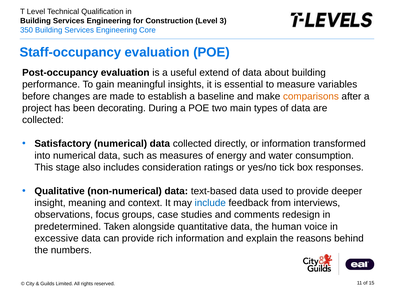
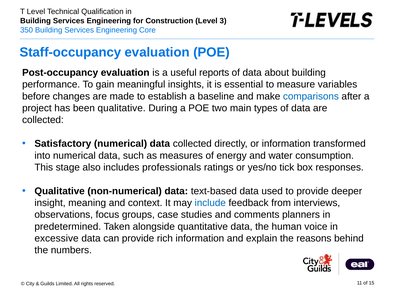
extend: extend -> reports (214, 73)
comparisons colour: orange -> blue (311, 96)
been decorating: decorating -> qualitative (122, 108)
consideration: consideration -> professionals (172, 167)
redesign: redesign -> planners (301, 214)
